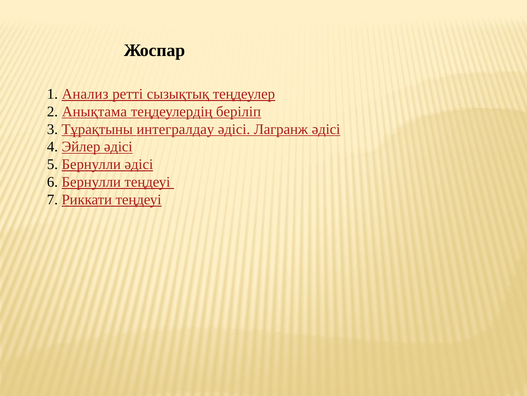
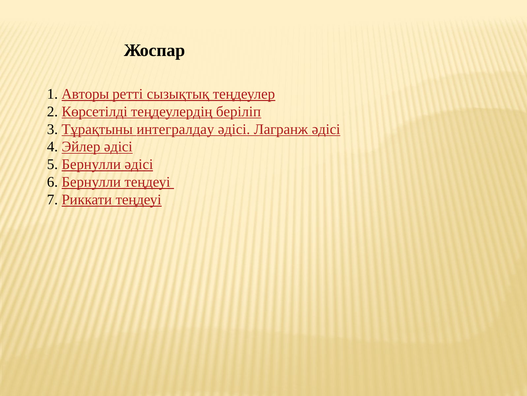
Анализ: Анализ -> Авторы (85, 94)
Анықтама: Анықтама -> Көрсетілді (95, 111)
